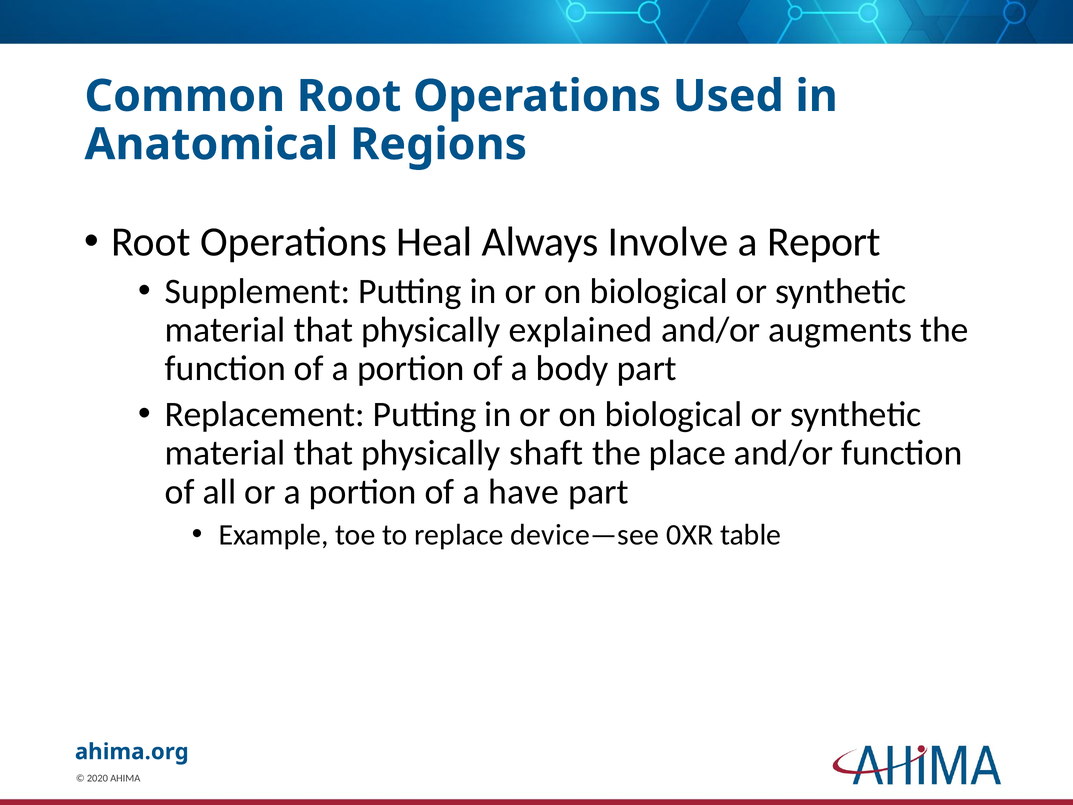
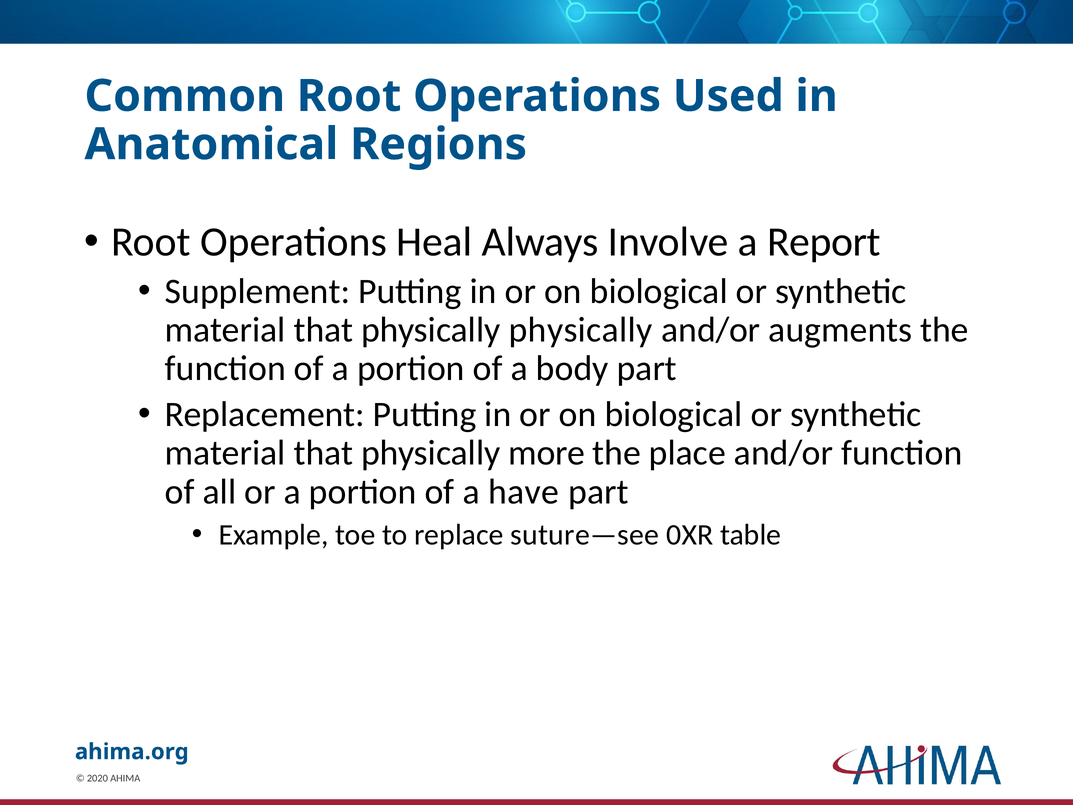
physically explained: explained -> physically (581, 330)
shaft: shaft -> more (547, 453)
device—see: device—see -> suture—see (585, 535)
